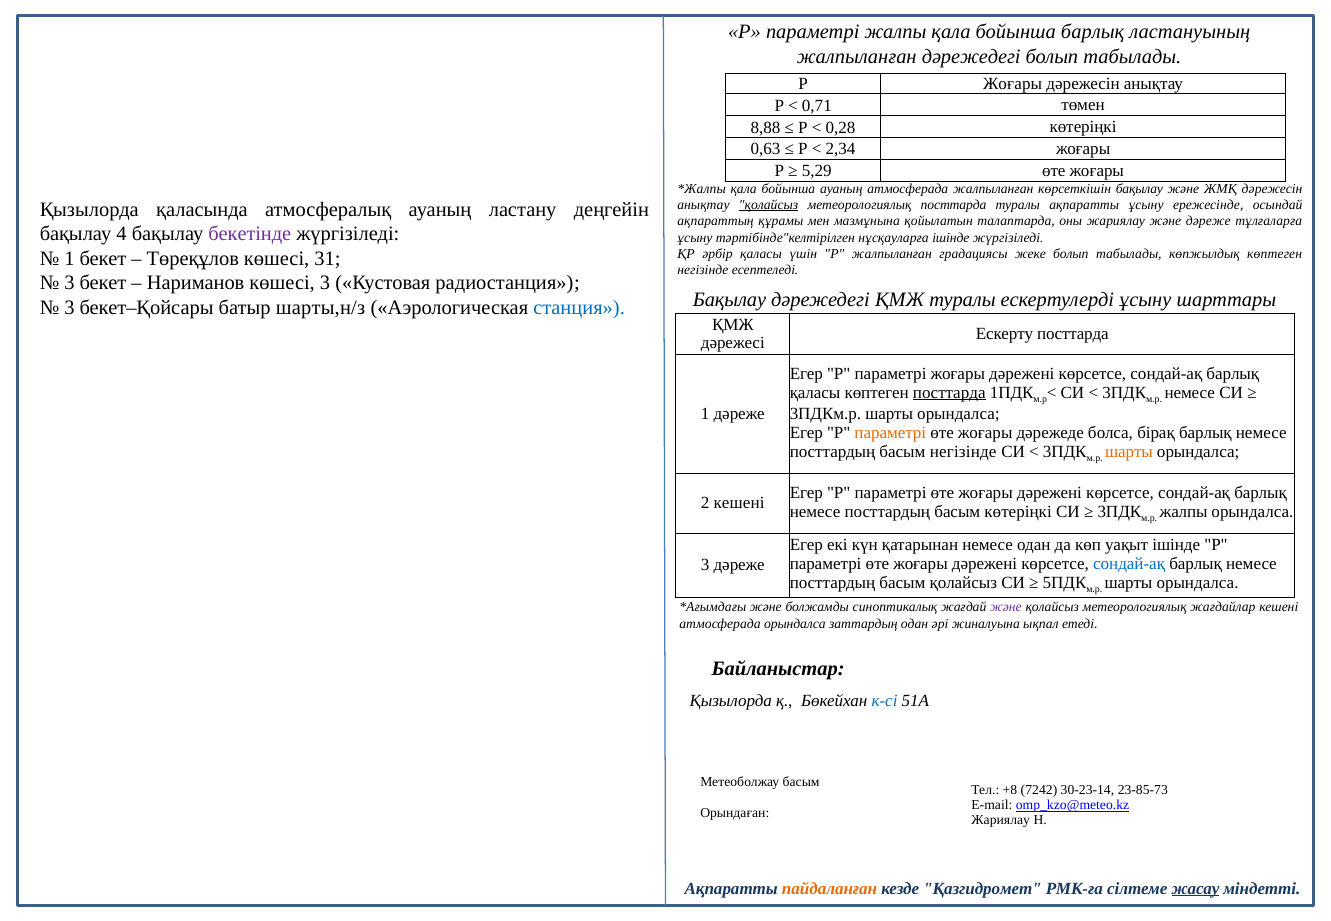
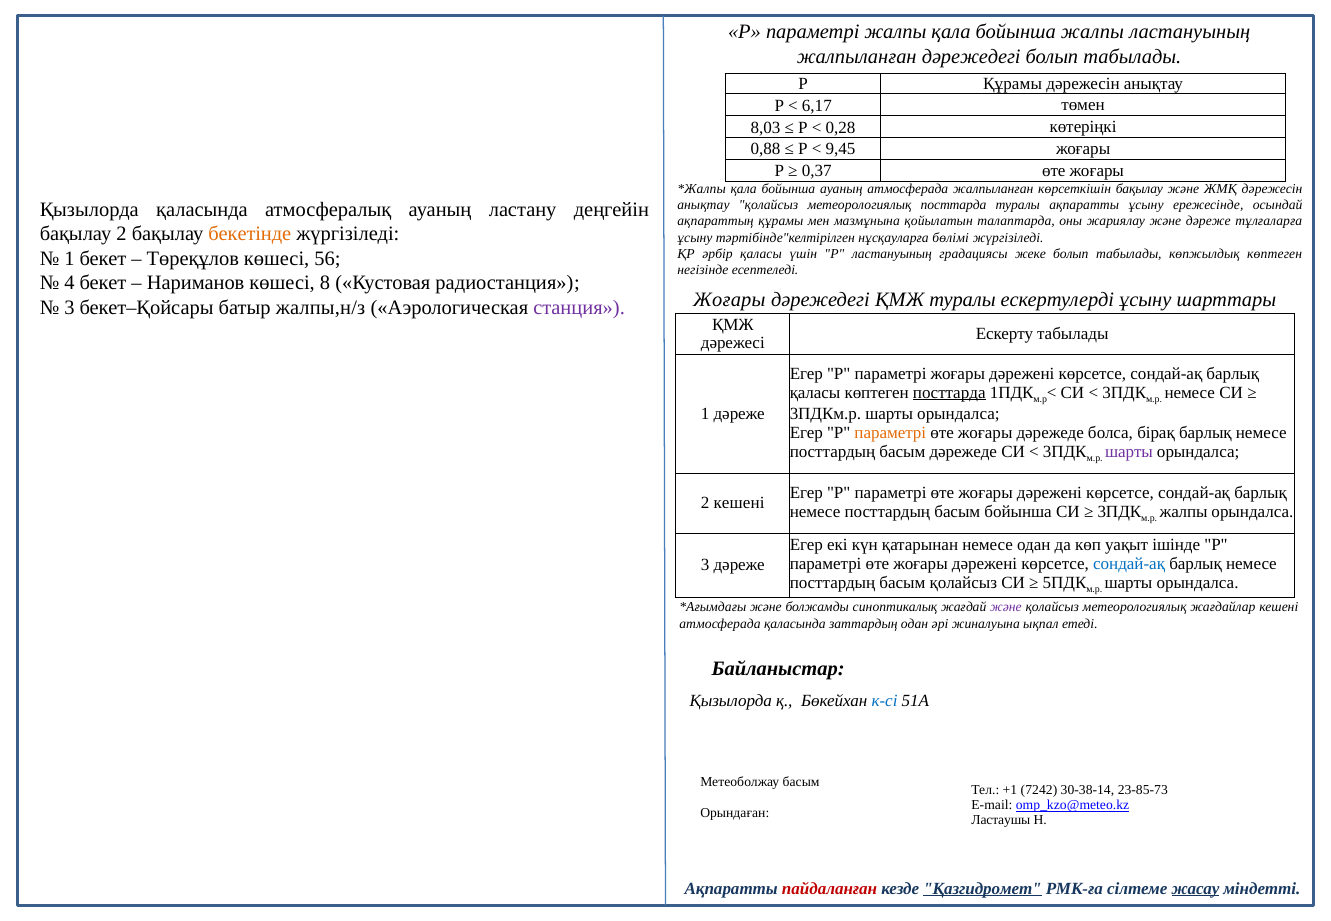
бойынша барлық: барлық -> жалпы (1093, 32)
Р Жоғары: Жоғары -> Құрамы (1013, 84)
0,71: 0,71 -> 6,17 (817, 106)
8,88: 8,88 -> 8,03 (766, 127)
0,63: 0,63 -> 0,88 (766, 149)
2,34: 2,34 -> 9,45 (841, 149)
5,29: 5,29 -> 0,37 (817, 171)
қолайсыз underline: present -> none (769, 205)
бақылау 4: 4 -> 2 (122, 234)
бекетінде colour: purple -> orange (250, 234)
нұсқауларға ішінде: ішінде -> бөлімі (951, 238)
Р жалпыланған: жалпыланған -> ластануының (892, 254)
31: 31 -> 56 (327, 259)
3: 3 -> 4 (69, 283)
көшесі 3: 3 -> 8 (325, 283)
Бақылау: Бақылау -> Жоғары (729, 299)
шарты,н/з: шарты,н/з -> жалпы,н/з (321, 308)
станция colour: blue -> purple (579, 308)
Ескерту посттарда: посттарда -> табылады (1073, 334)
басым негізінде: негізінде -> дәрежеде (963, 452)
шарты colour: orange -> purple (1129, 452)
басым көтеріңкі: көтеріңкі -> бойынша (1018, 512)
атмосферада орындалса: орындалса -> қаласында (795, 624)
+8: +8 -> +1 (1010, 790)
30-23-14: 30-23-14 -> 30-38-14 (1087, 790)
Жариялау: Жариялау -> Ластаушы (1001, 821)
пайдаланған colour: orange -> red (830, 889)
Қазгидромет underline: none -> present (983, 889)
